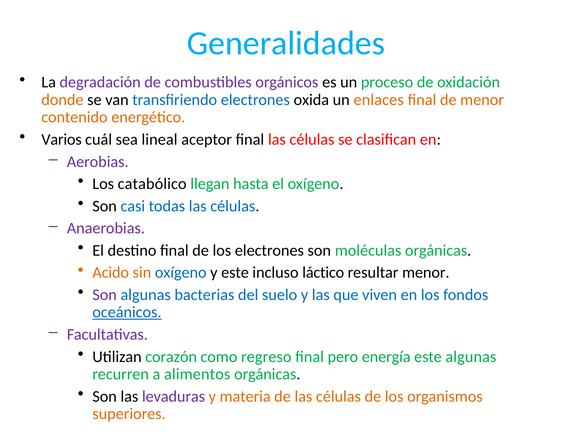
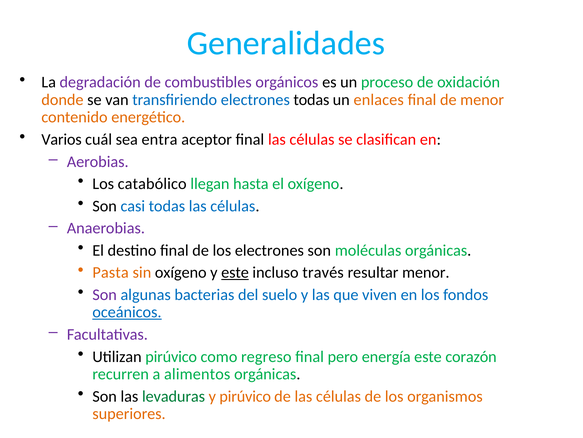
electrones oxida: oxida -> todas (311, 100)
lineal: lineal -> entra (160, 139)
Acido: Acido -> Pasta (111, 272)
oxígeno colour: blue -> black (181, 272)
este underline: none -> present (235, 272)
láctico: láctico -> través (323, 272)
Utilizan corazón: corazón -> pirúvico (171, 356)
este algunas: algunas -> corazón (471, 356)
levaduras colour: purple -> green (174, 396)
y materia: materia -> pirúvico (245, 396)
